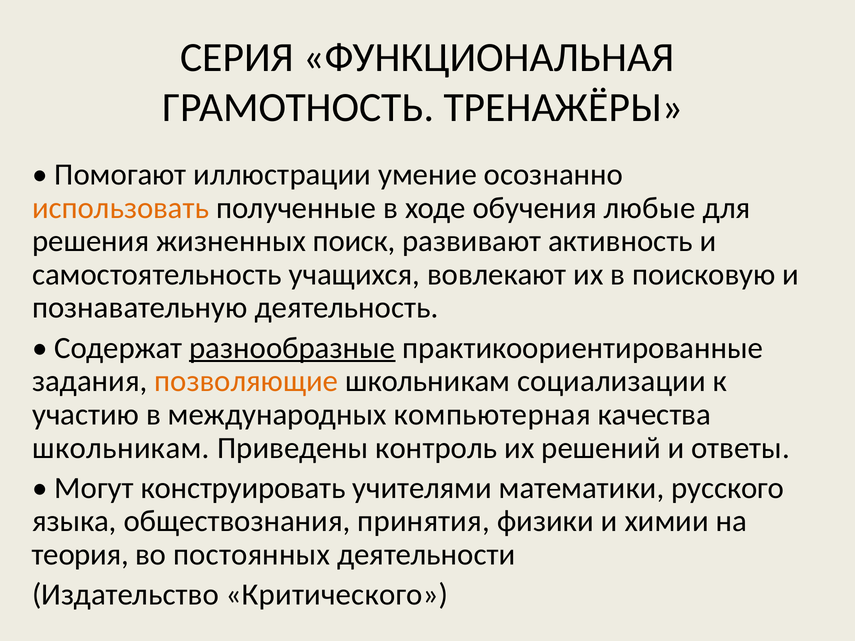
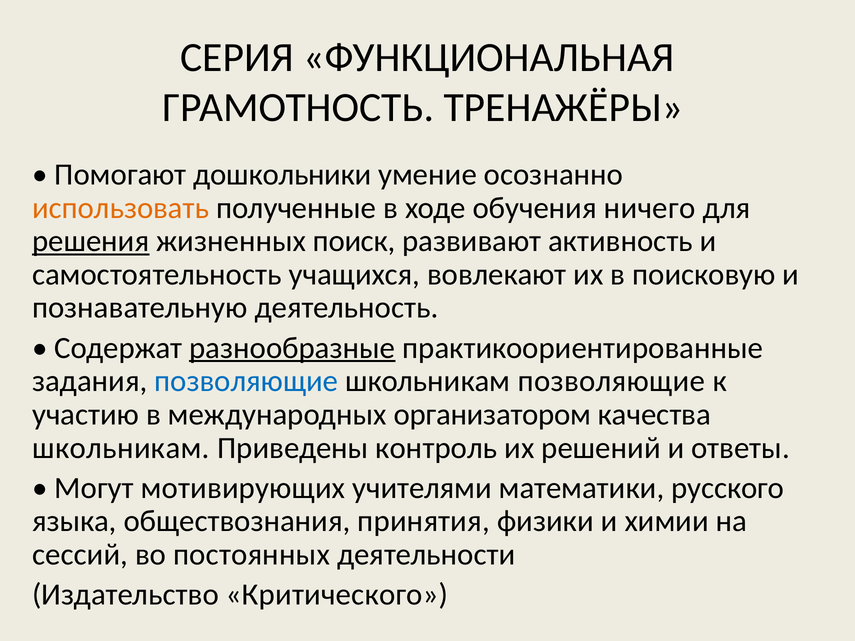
иллюстрации: иллюстрации -> дошкольники (282, 175)
любые: любые -> ничего (650, 208)
решения underline: none -> present (91, 241)
позволяющие colour: orange -> blue (246, 381)
школьникам социализации: социализации -> позволяющие (611, 381)
компьютерная: компьютерная -> организатором (492, 415)
конструировать: конструировать -> мотивирующих (243, 488)
теория: теория -> сессий (80, 555)
